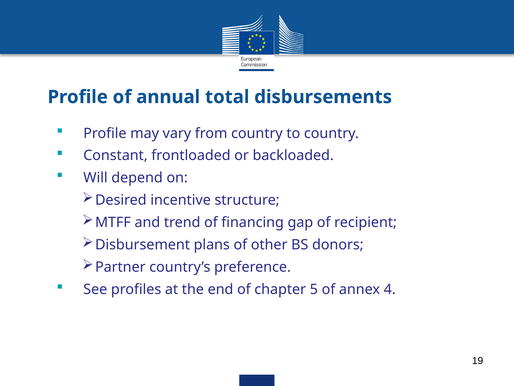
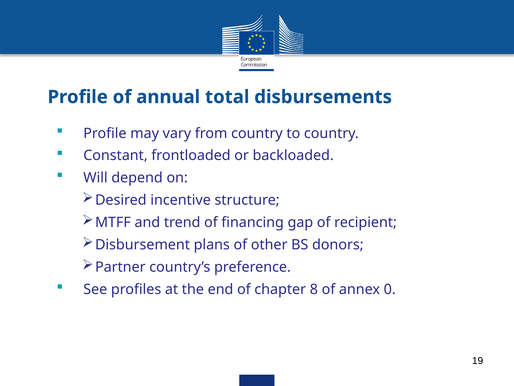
5: 5 -> 8 (314, 289)
4: 4 -> 0 (390, 289)
